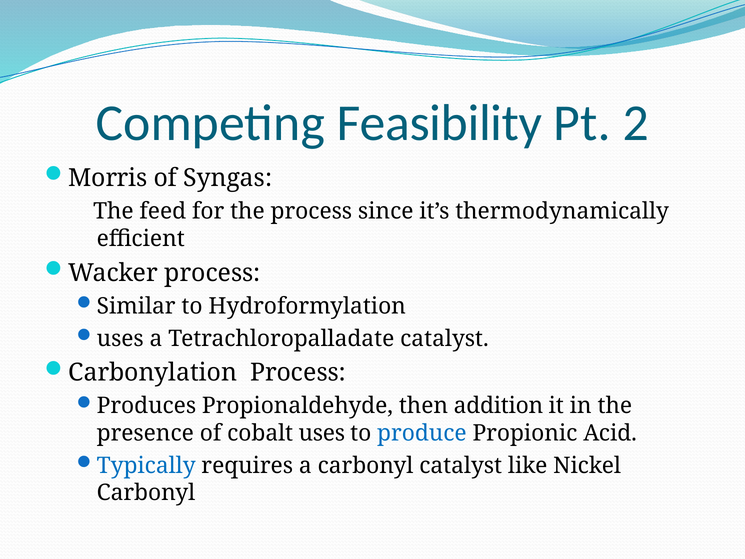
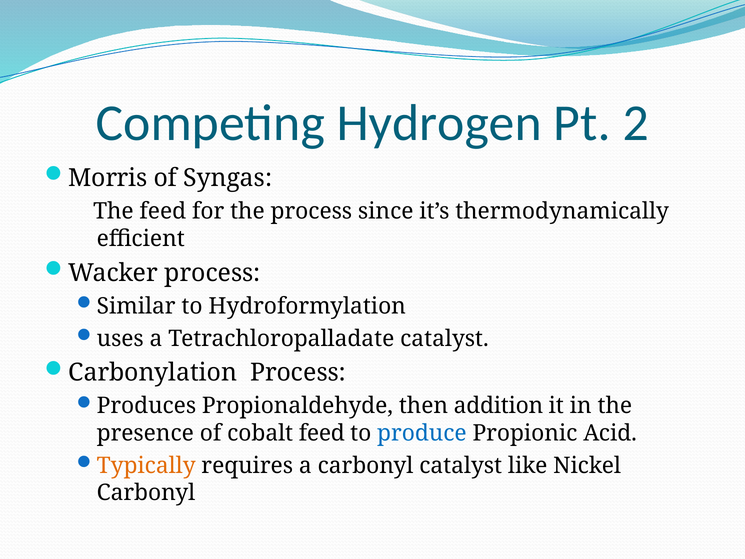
Feasibility: Feasibility -> Hydrogen (439, 123)
cobalt uses: uses -> feed (322, 433)
Typically colour: blue -> orange (146, 465)
